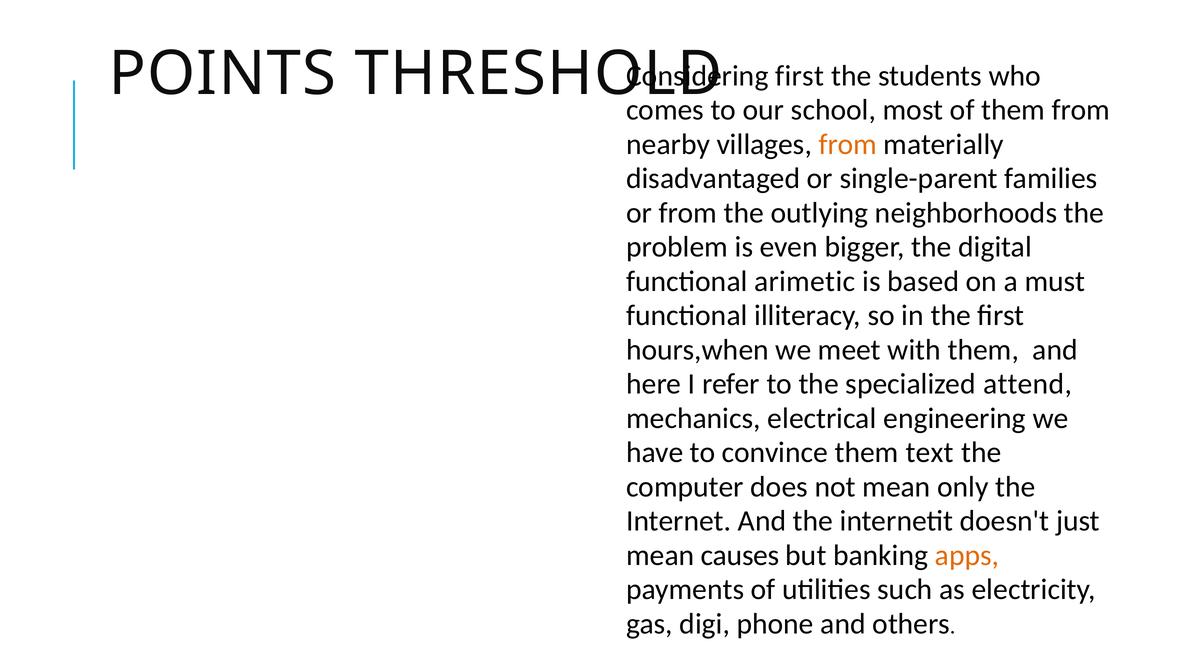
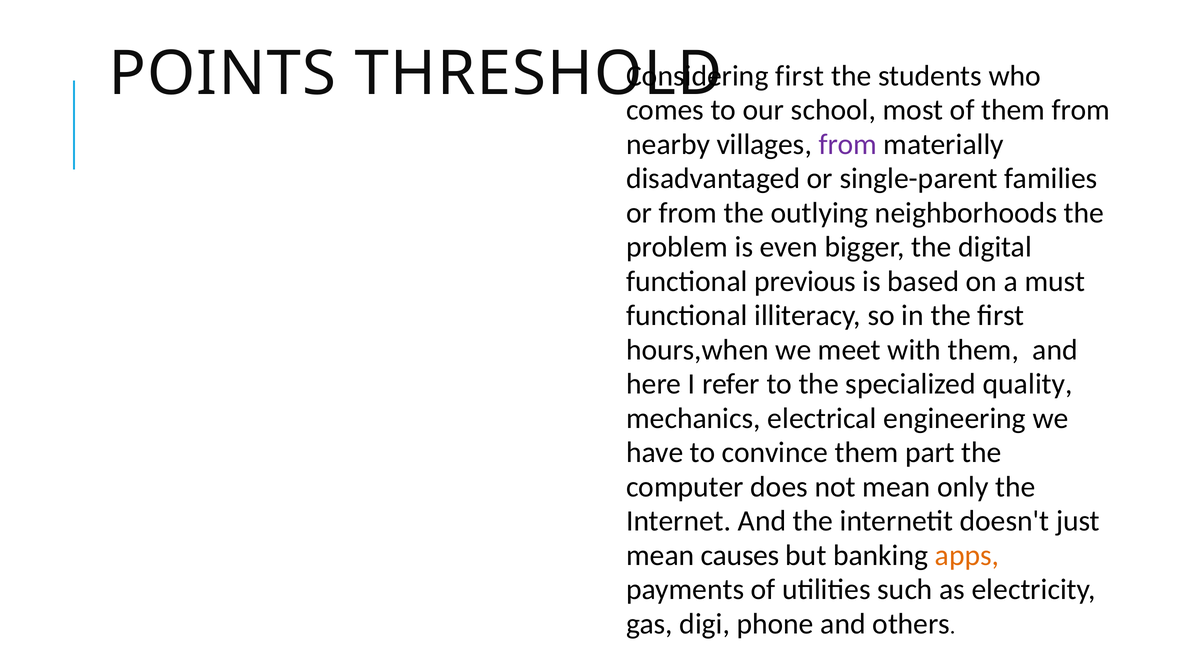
from colour: orange -> purple (848, 144)
arimetic: arimetic -> previous (805, 281)
attend: attend -> quality (1028, 384)
text: text -> part (930, 453)
